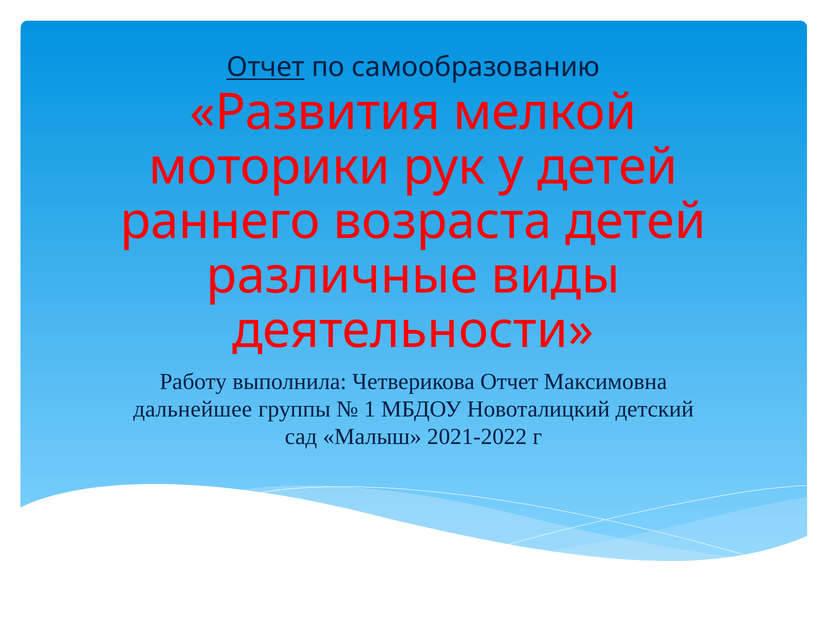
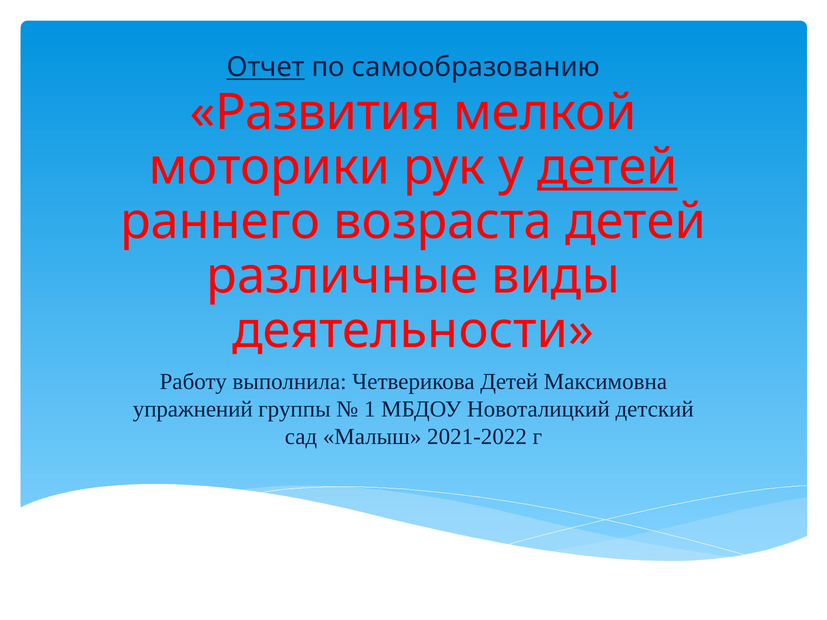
детей underline: none -> present (607, 167)
Четверикова Отчет: Отчет -> Детей (509, 382)
дальнейшее: дальнейшее -> упражнений (193, 409)
